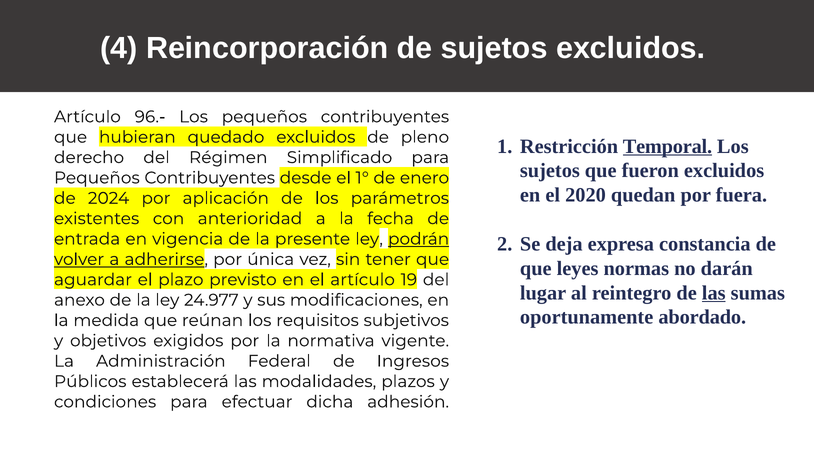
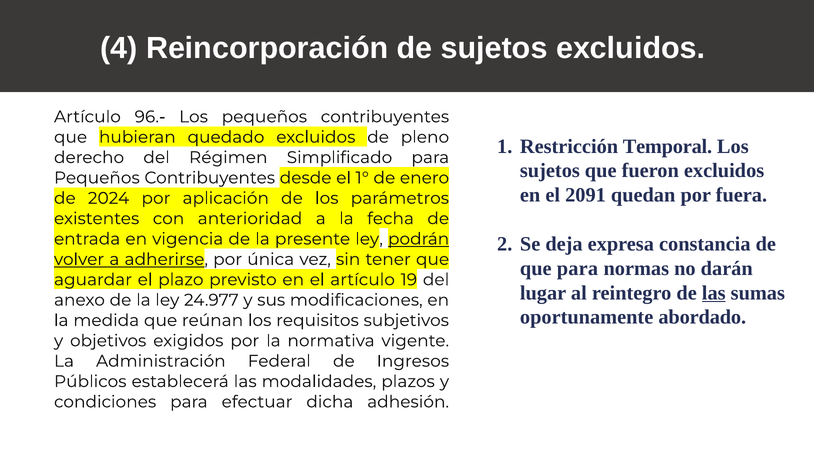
Temporal underline: present -> none (667, 146)
2020: 2020 -> 2091 (586, 195)
que leyes: leyes -> para (577, 268)
